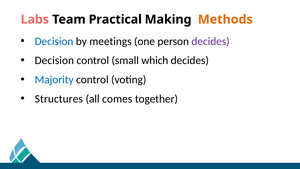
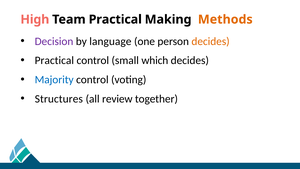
Labs: Labs -> High (35, 19)
Decision colour: blue -> purple (54, 41)
meetings: meetings -> language (110, 41)
decides colour: purple -> orange (211, 41)
Decision: Decision -> Practical (54, 60)
comes: comes -> review (117, 99)
